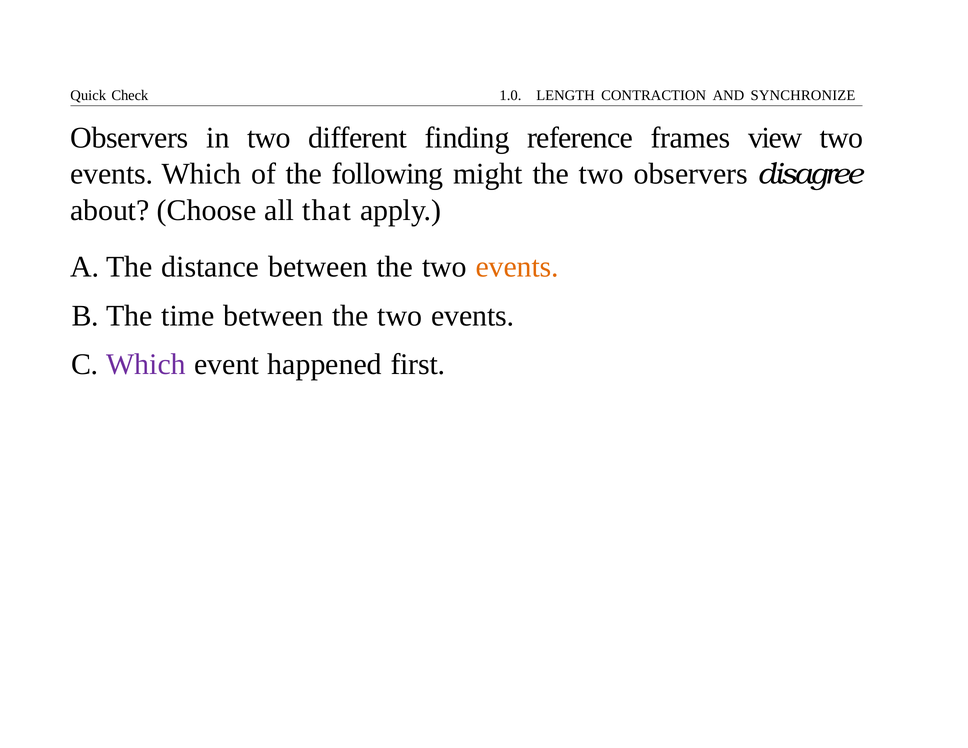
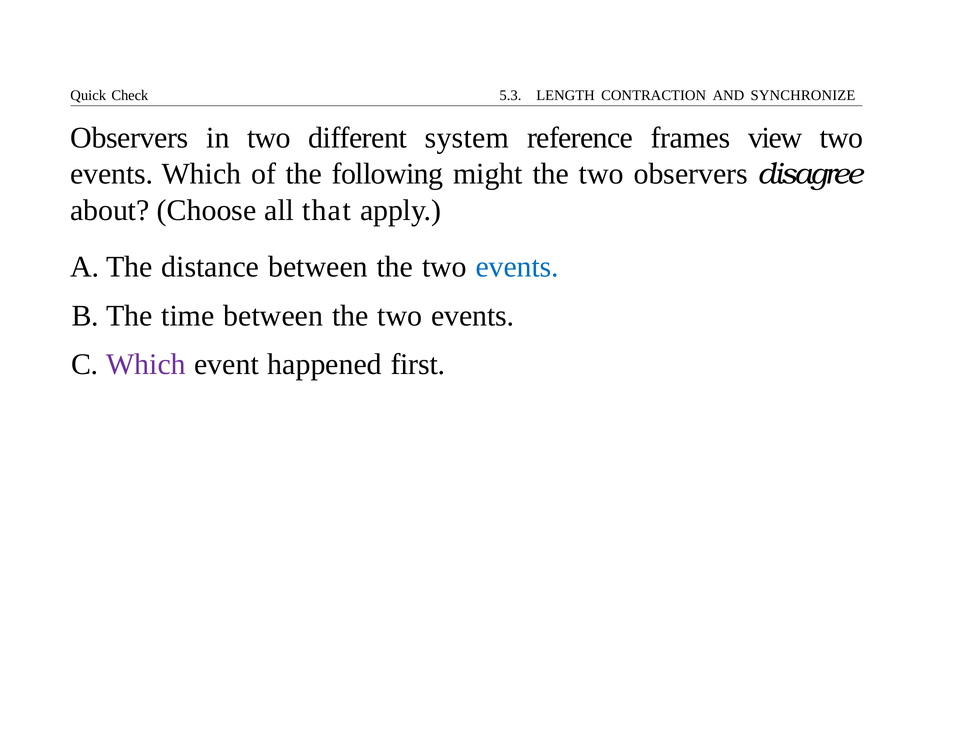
1.0: 1.0 -> 5.3 (510, 95)
finding: finding -> system (467, 138)
events colour: orange -> blue (517, 267)
